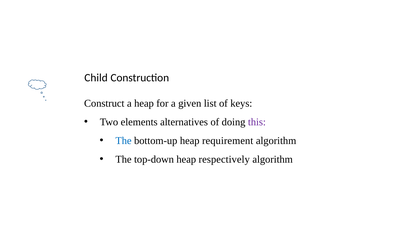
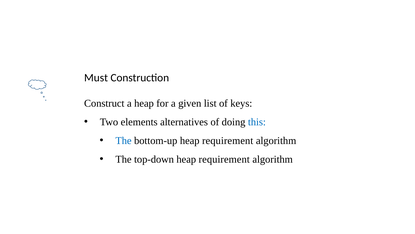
Child: Child -> Must (96, 78)
this colour: purple -> blue (257, 122)
top-down heap respectively: respectively -> requirement (224, 159)
